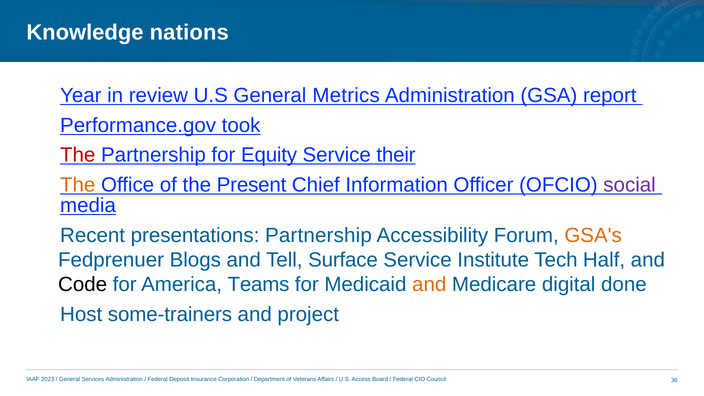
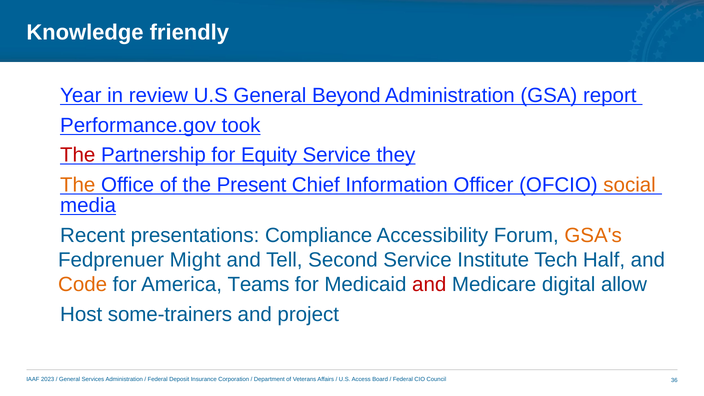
nations: nations -> friendly (189, 33)
Metrics: Metrics -> Beyond (346, 96)
their: their -> they (396, 155)
social colour: purple -> orange (630, 185)
presentations Partnership: Partnership -> Compliance (319, 235)
Blogs: Blogs -> Might (195, 260)
Surface: Surface -> Second (343, 260)
Code colour: black -> orange (83, 285)
and colour: orange -> red (429, 285)
done: done -> allow (624, 285)
